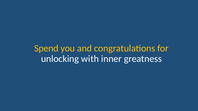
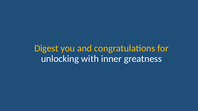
Spend: Spend -> Digest (46, 49)
